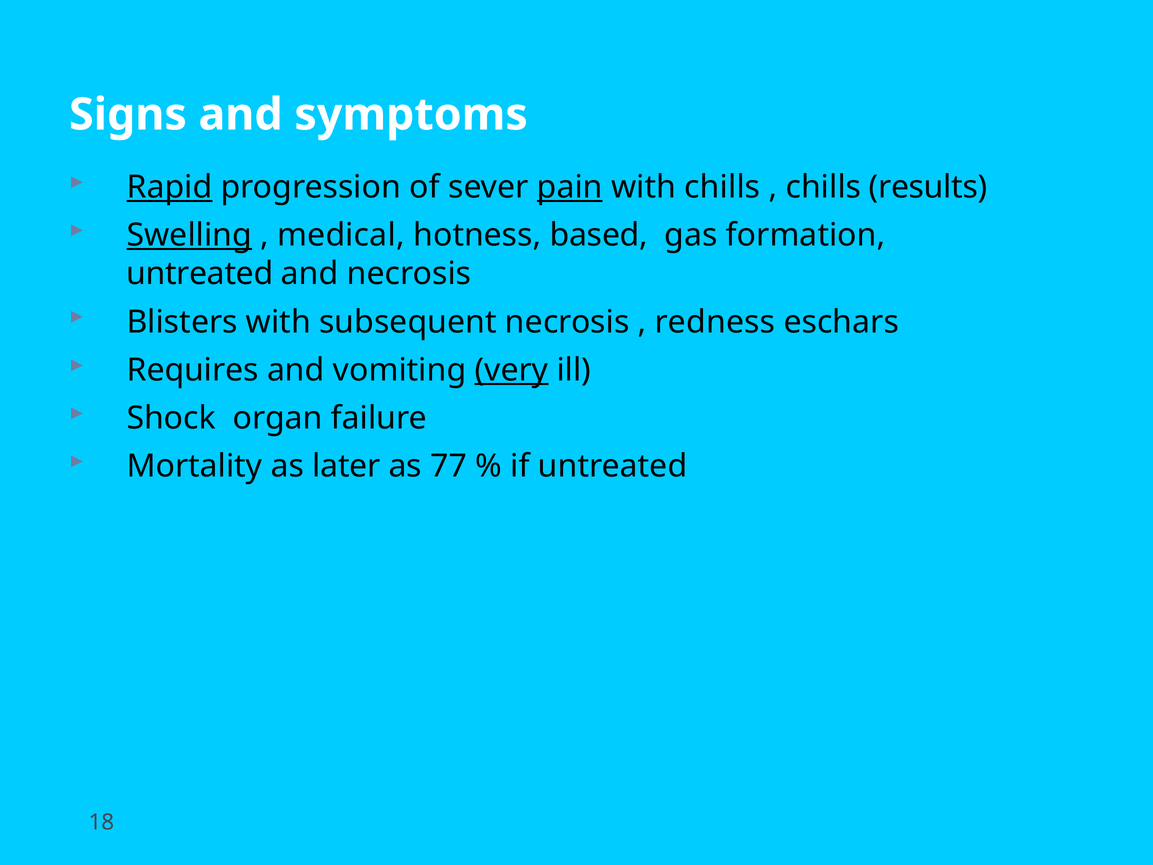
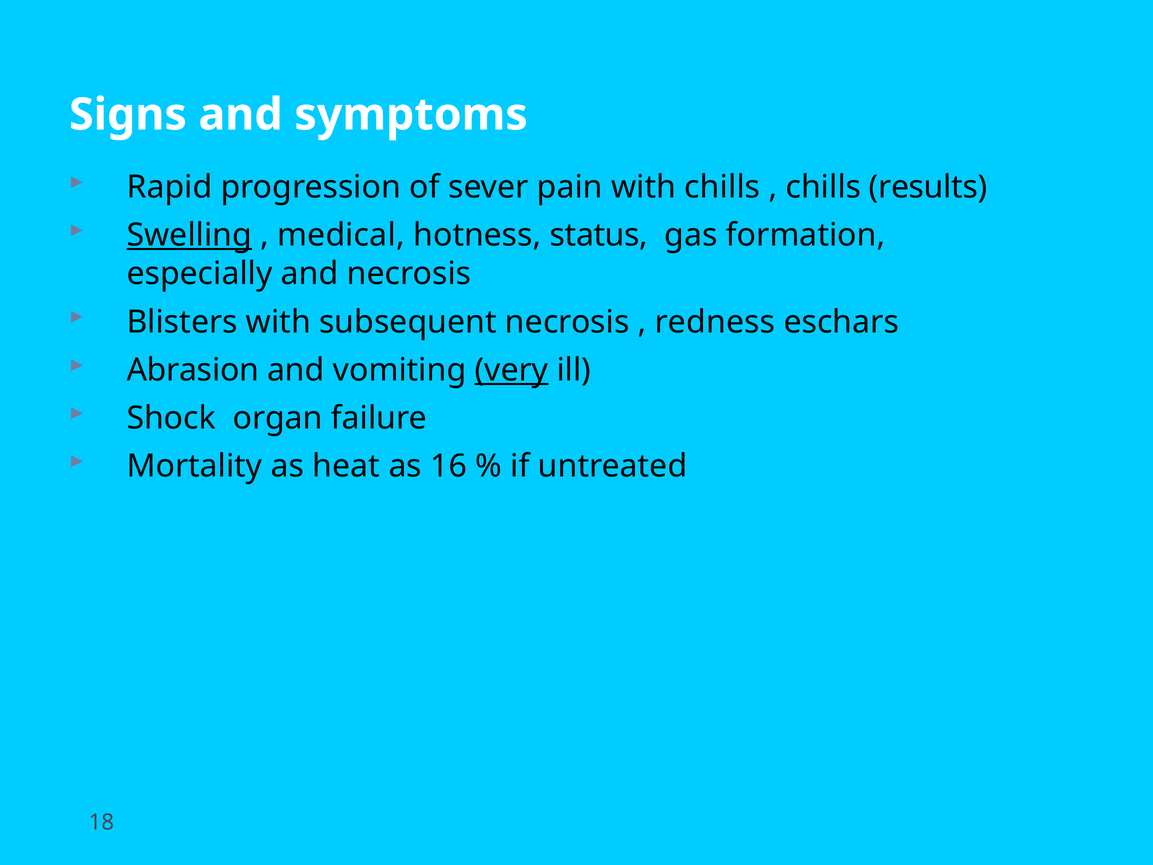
Rapid underline: present -> none (169, 187)
pain underline: present -> none (570, 187)
based: based -> status (599, 235)
untreated: untreated -> especially (200, 274)
Requires: Requires -> Abrasion (193, 370)
later: later -> heat (346, 466)
77: 77 -> 16 (449, 466)
